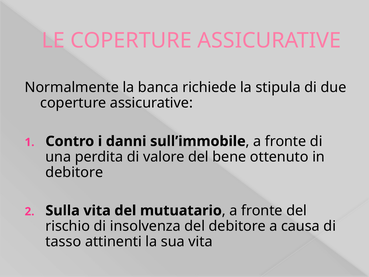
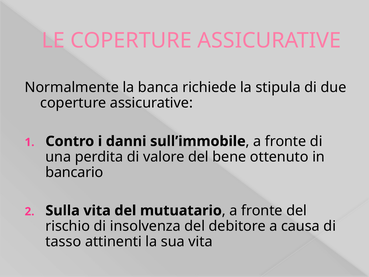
debitore: debitore -> bancario (74, 172)
